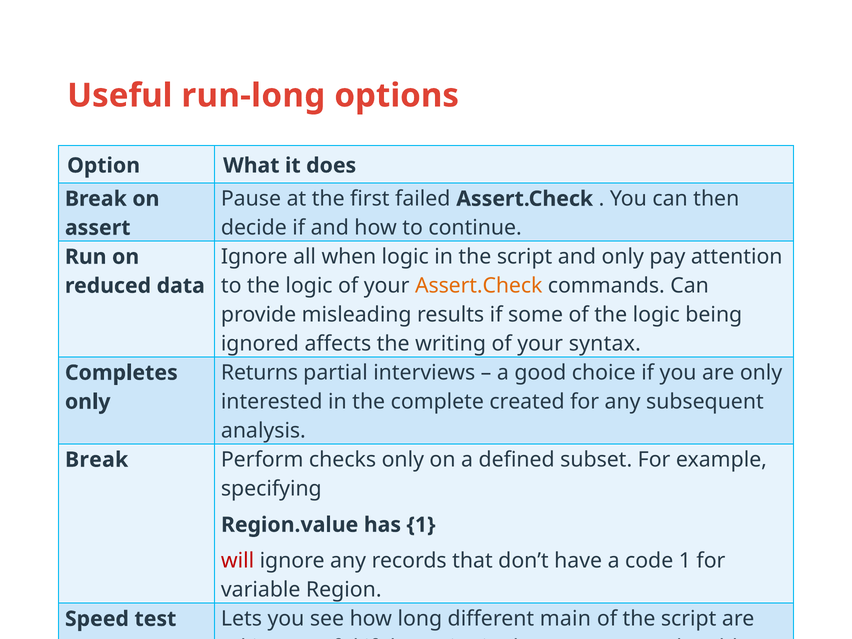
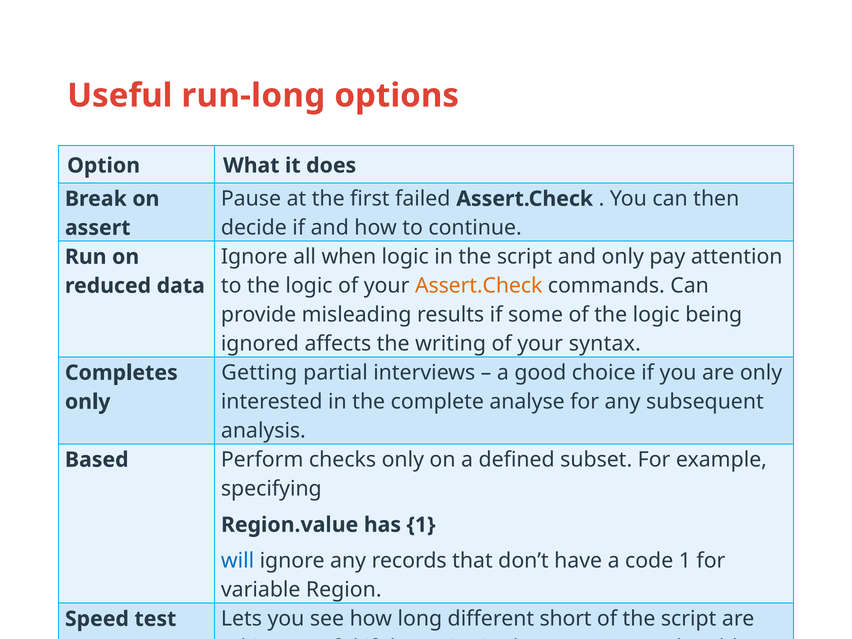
Returns: Returns -> Getting (259, 373)
created: created -> analyse (527, 402)
Break: Break -> Based (97, 460)
will colour: red -> blue (238, 561)
main: main -> short (566, 619)
